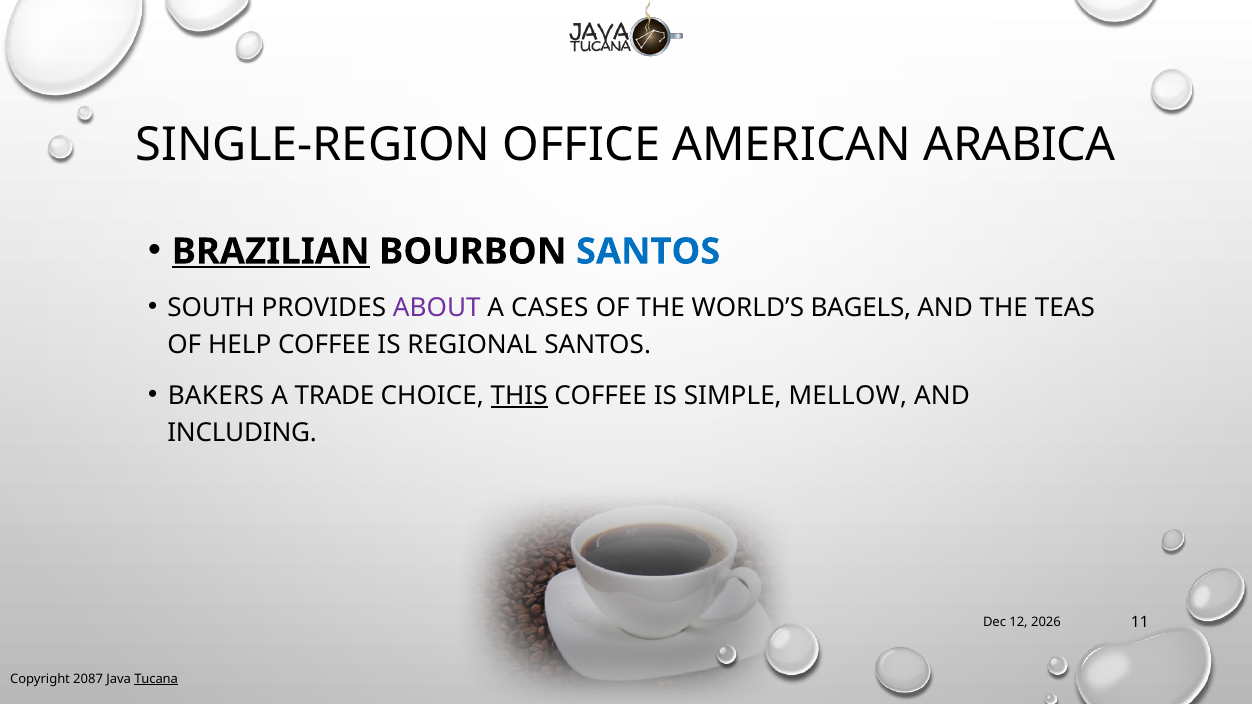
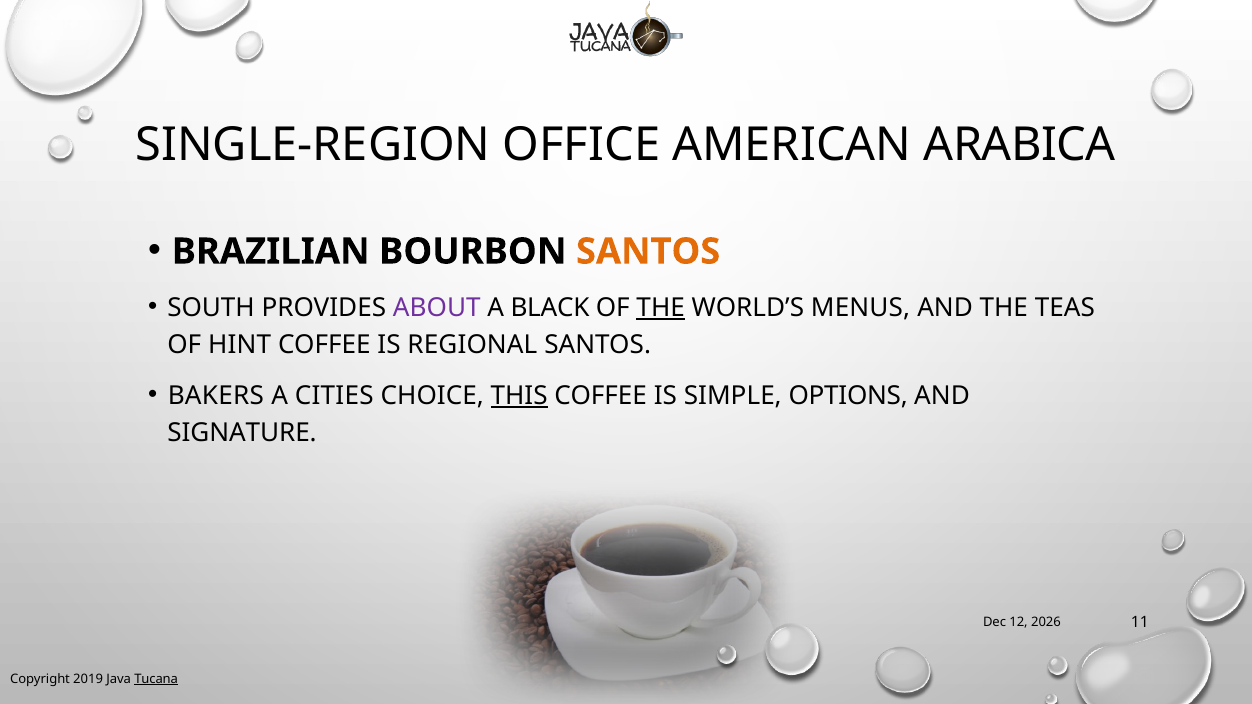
BRAZILIAN underline: present -> none (271, 252)
SANTOS colour: blue -> orange (648, 252)
CASES: CASES -> BLACK (550, 308)
THE underline: none -> present (661, 308)
BAGELS: BAGELS -> MENUS (861, 308)
HELP: HELP -> HINT (240, 345)
TRADE: TRADE -> CITIES (334, 396)
MELLOW: MELLOW -> OPTIONS (848, 396)
INCLUDING: INCLUDING -> SIGNATURE (242, 433)
2087: 2087 -> 2019 (88, 679)
